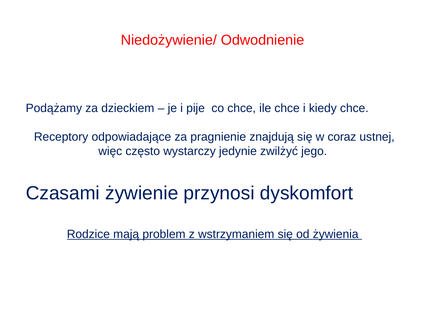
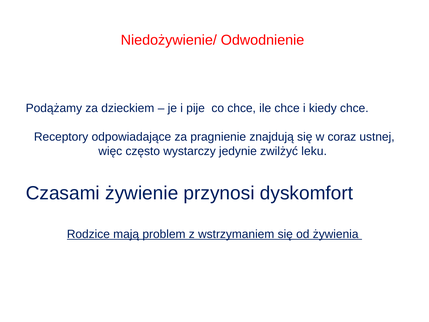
jego: jego -> leku (314, 151)
